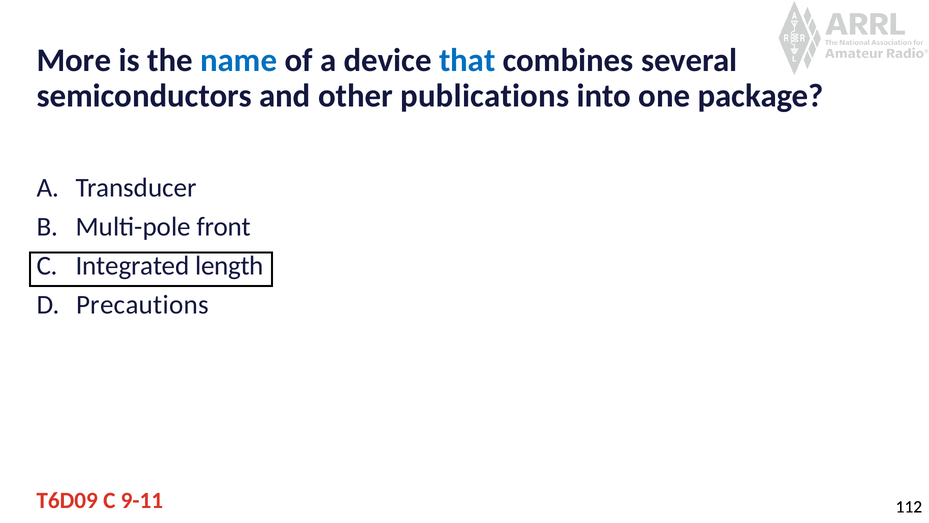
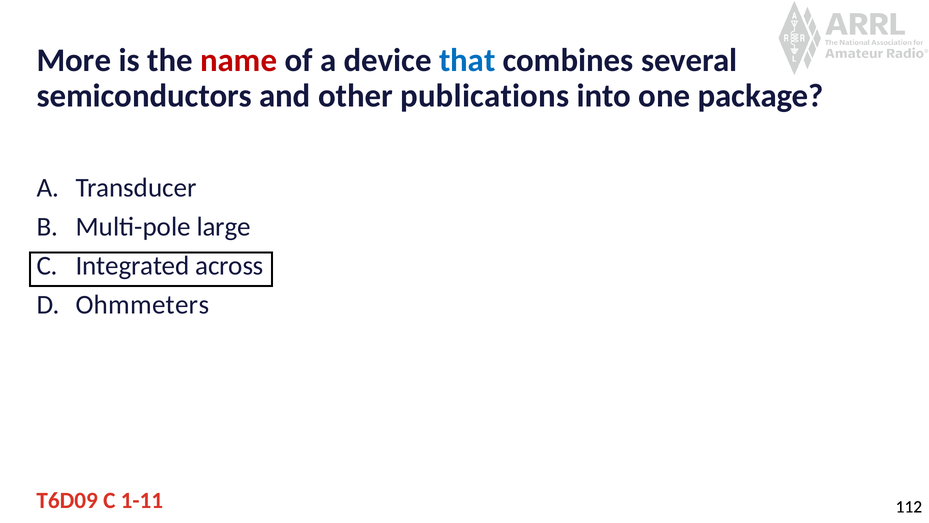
name colour: blue -> red (239, 60)
front: front -> large (224, 227)
length: length -> across (229, 266)
Precautions: Precautions -> Ohmmeters (142, 305)
9-11: 9-11 -> 1-11 (142, 500)
